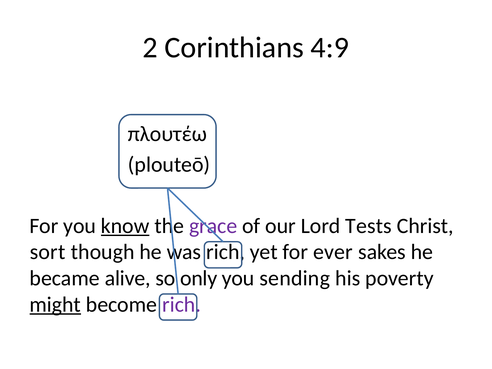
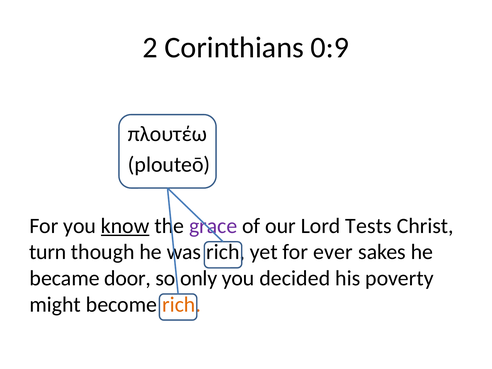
4:9: 4:9 -> 0:9 (330, 48)
sort: sort -> turn (48, 252)
alive: alive -> door (128, 278)
sending: sending -> decided (295, 278)
might underline: present -> none (55, 305)
rich colour: purple -> orange (182, 305)
